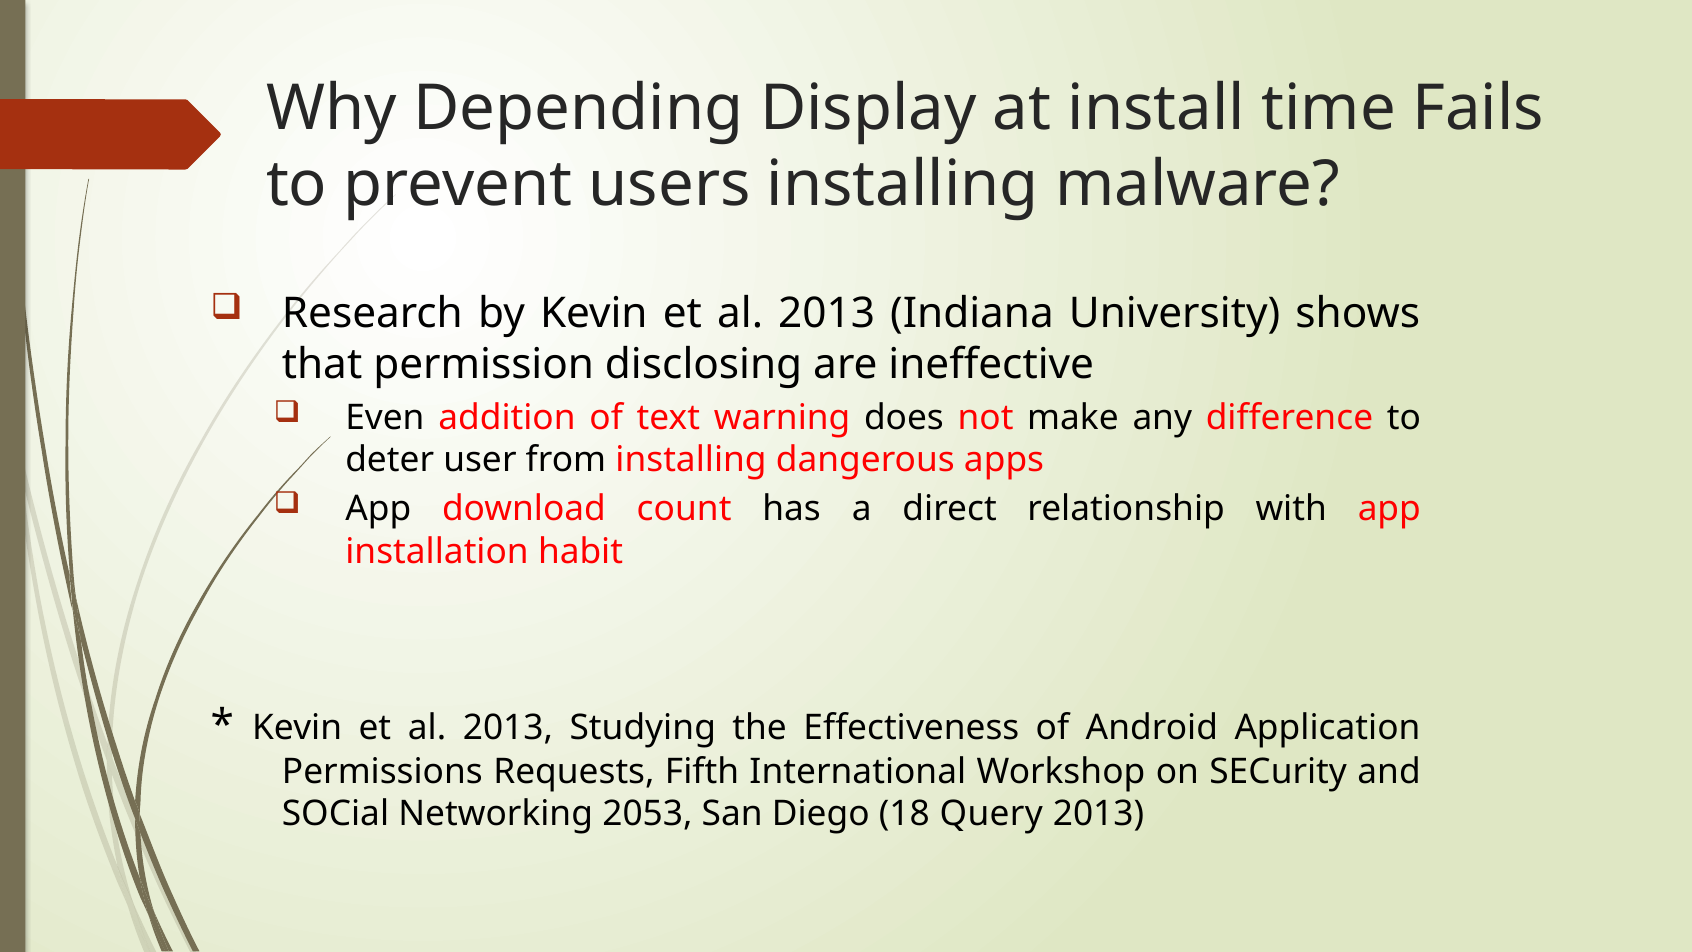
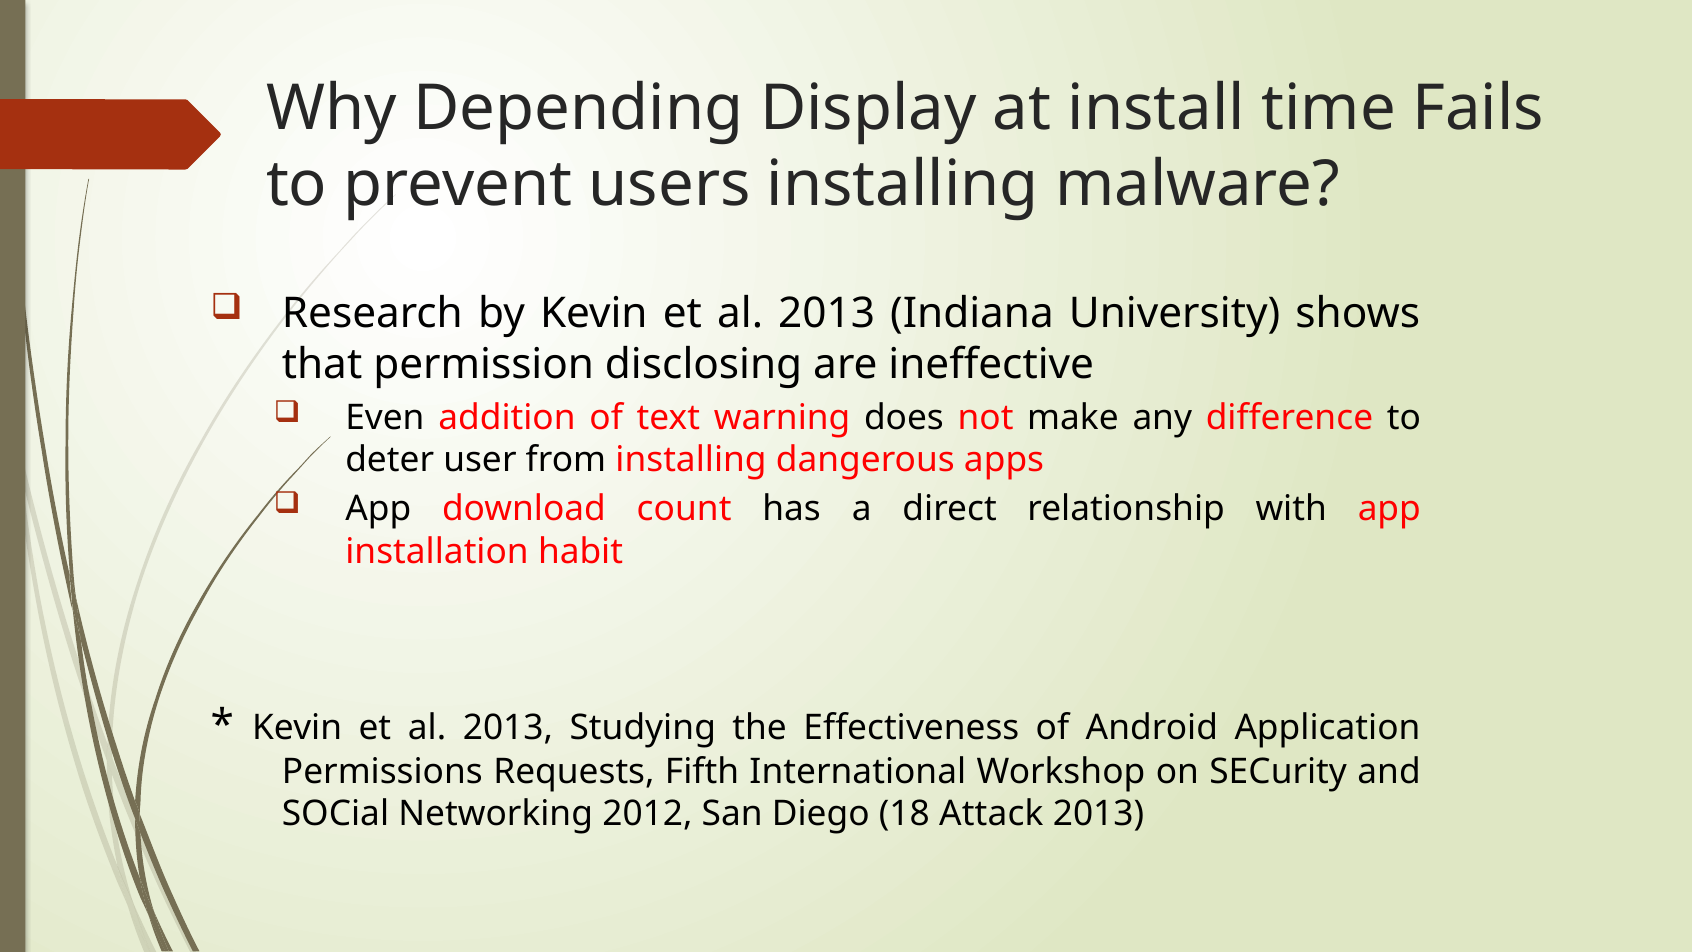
2053: 2053 -> 2012 (647, 814)
Query: Query -> Attack (991, 814)
